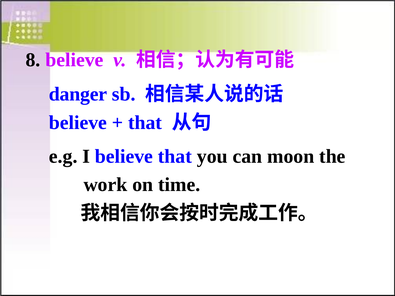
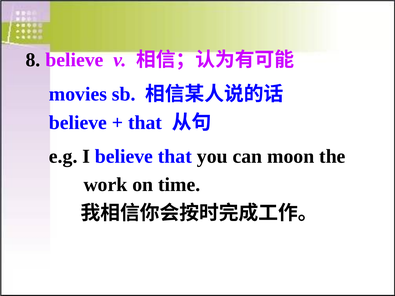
danger: danger -> movies (78, 94)
